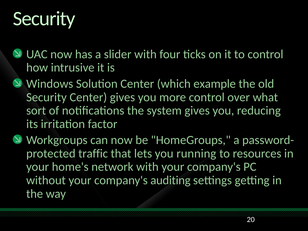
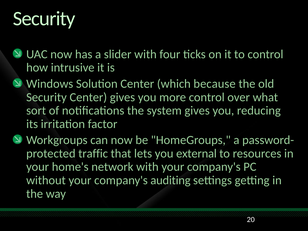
example: example -> because (215, 84)
running: running -> external (196, 153)
